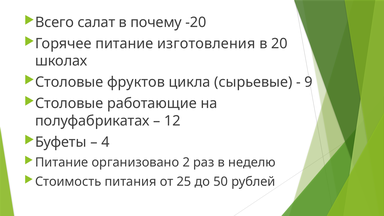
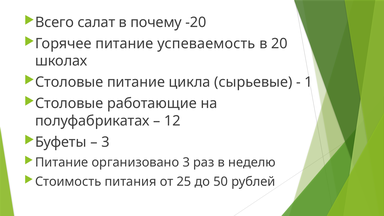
изготовления: изготовления -> успеваемость (206, 44)
Столовые фруктов: фруктов -> питание (136, 82)
9: 9 -> 1 (309, 82)
4: 4 -> 3 (105, 142)
организовано 2: 2 -> 3 (186, 162)
